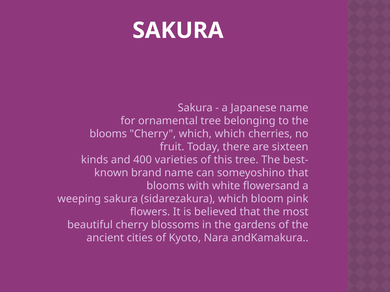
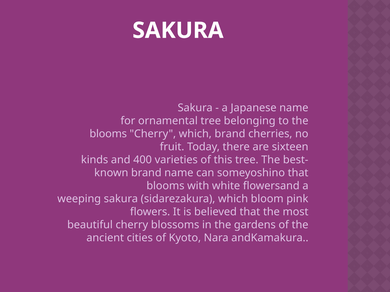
which which: which -> brand (230, 134)
